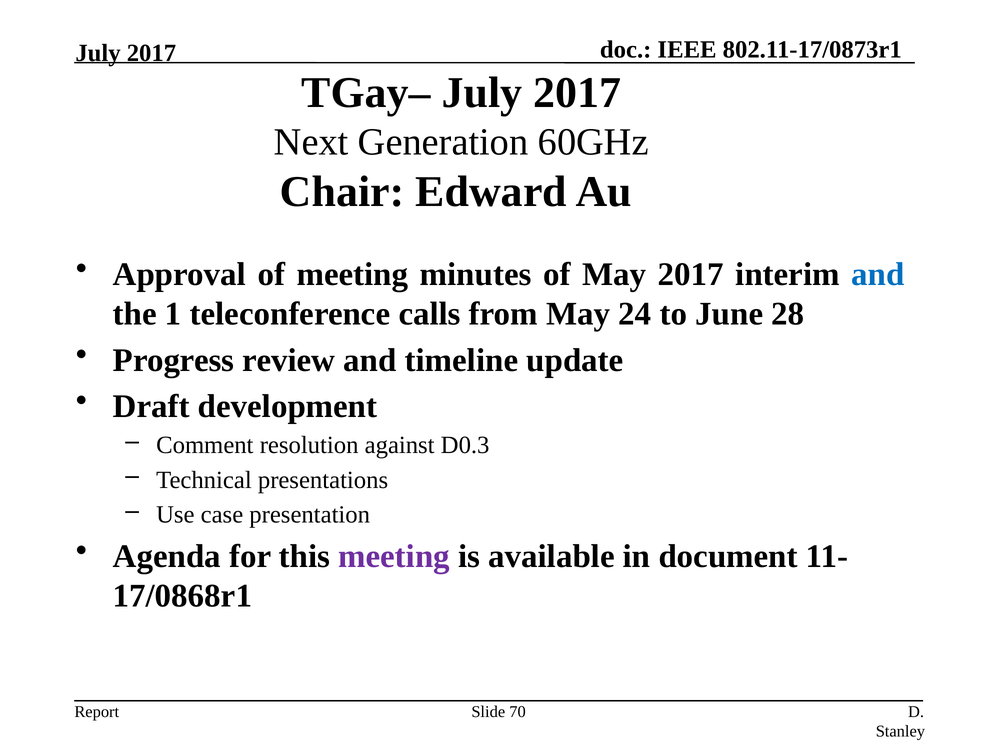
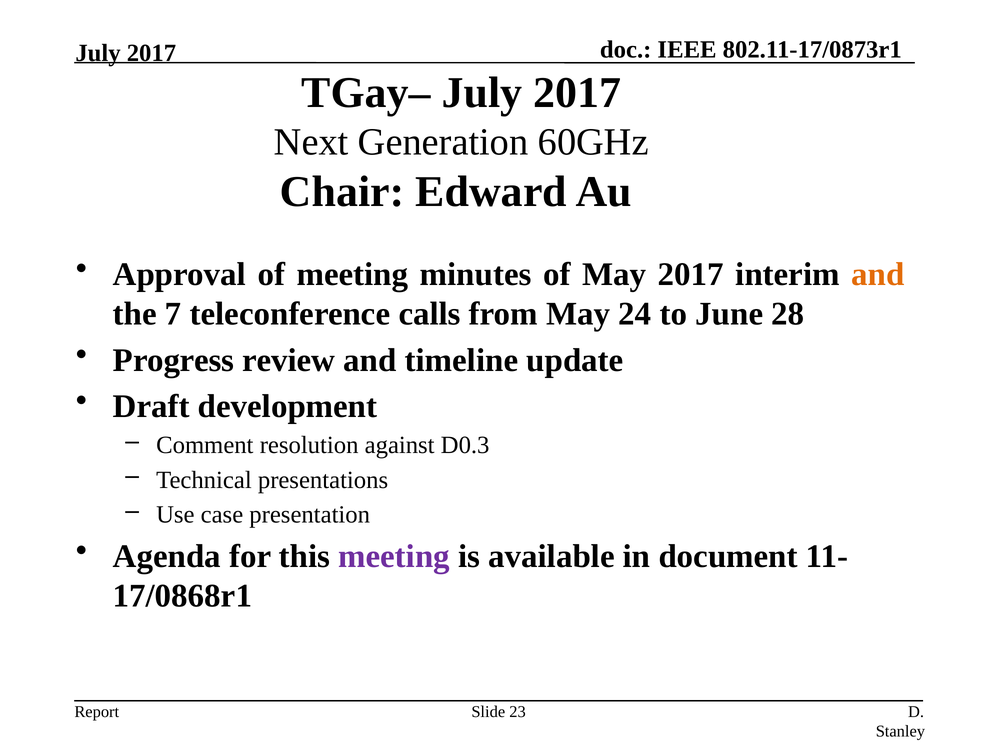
and colour: blue -> orange (878, 274)
1: 1 -> 7 (173, 314)
70: 70 -> 23 (518, 711)
